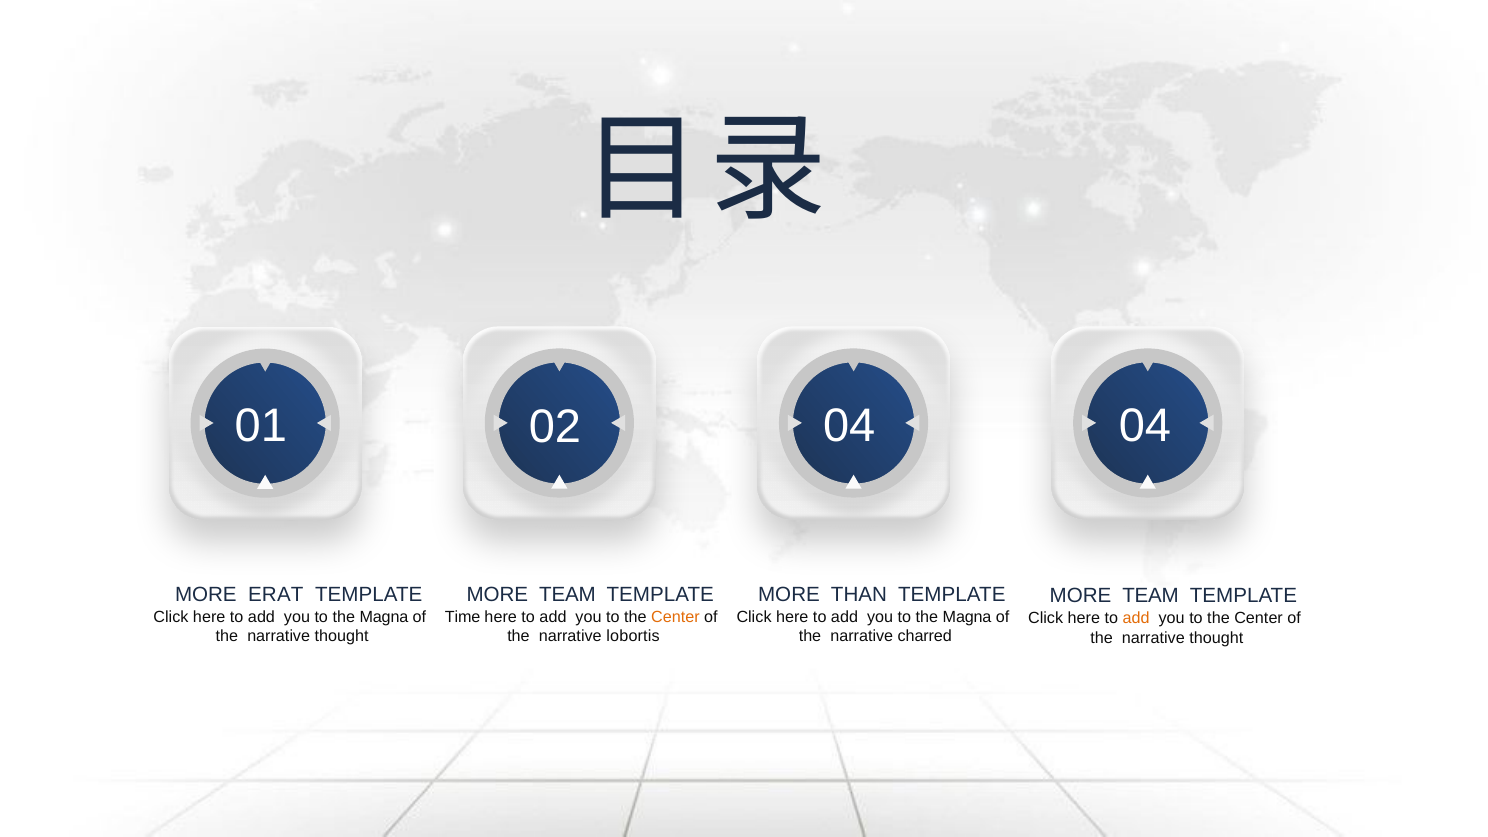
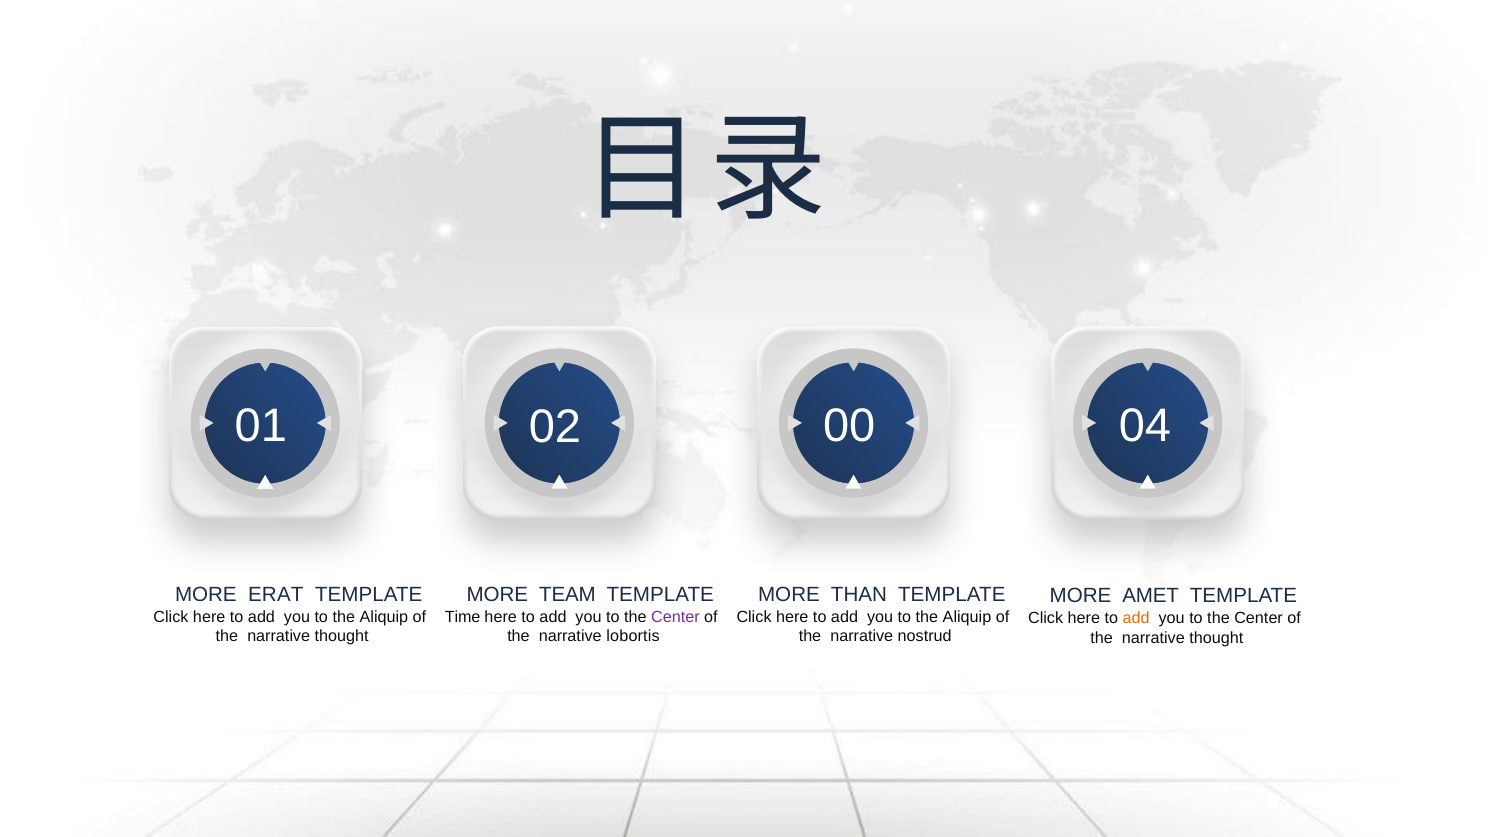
02 04: 04 -> 00 (849, 426)
TEAM: TEAM -> AMET (1151, 596)
Magna: Magna -> Aliquip (384, 617)
Center colour: orange -> purple (675, 617)
Magna: Magna -> Aliquip (967, 617)
charred: charred -> nostrud (925, 637)
